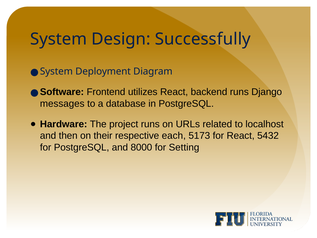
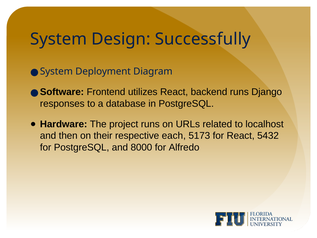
messages: messages -> responses (62, 104)
Setting: Setting -> Alfredo (184, 147)
